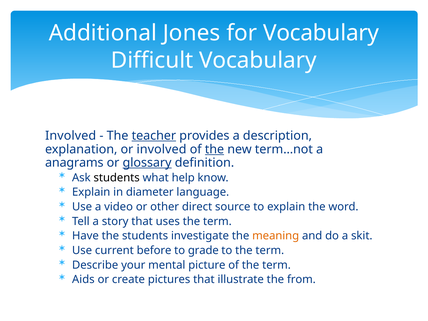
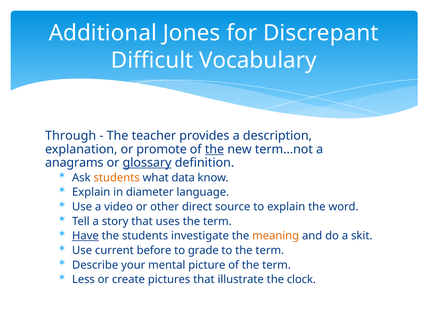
for Vocabulary: Vocabulary -> Discrepant (321, 33)
Involved: Involved -> Through (71, 136)
teacher underline: present -> none (154, 136)
or involved: involved -> promote (162, 149)
students colour: black -> orange (117, 178)
help: help -> data (183, 178)
Have underline: none -> present (85, 236)
Aids: Aids -> Less (83, 280)
from: from -> clock (301, 280)
